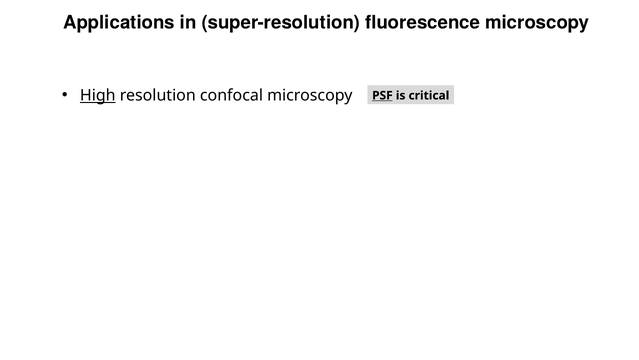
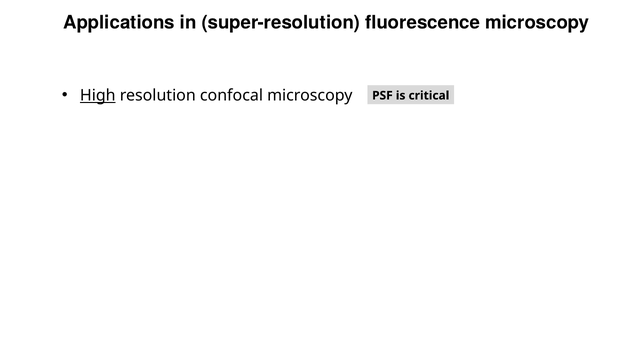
PSF underline: present -> none (382, 95)
